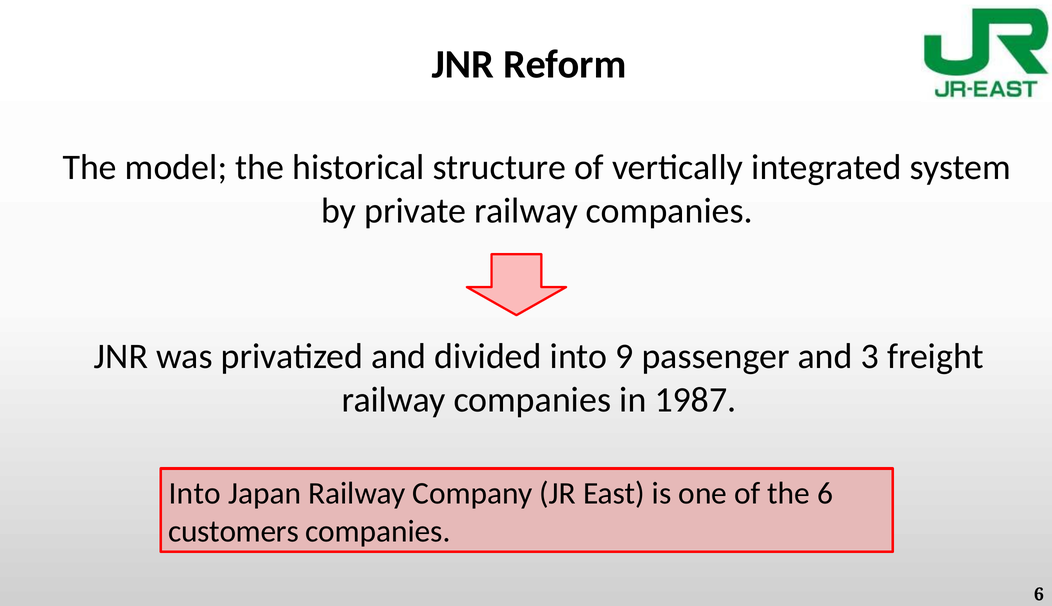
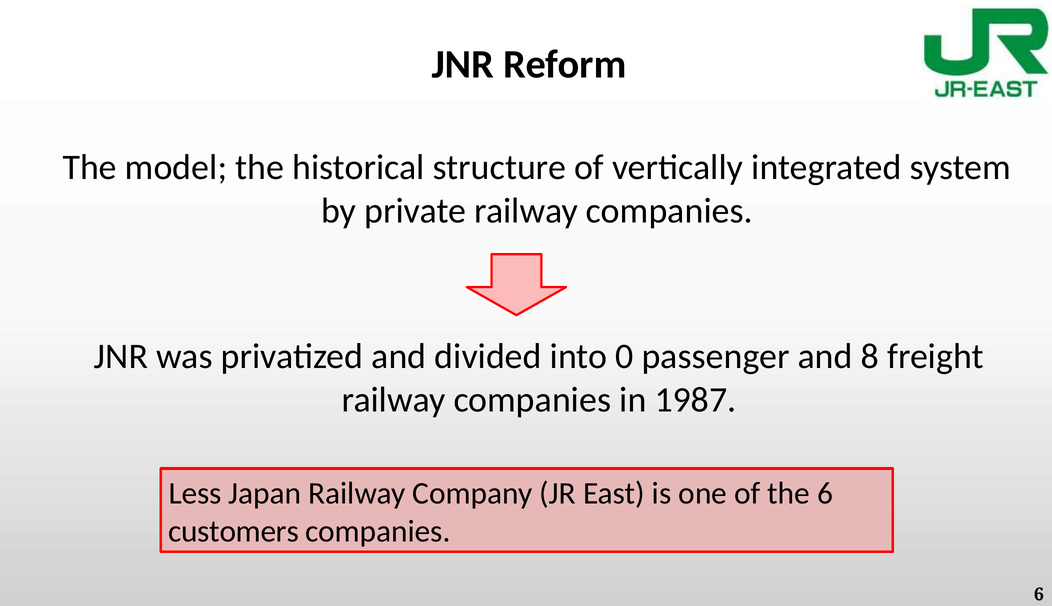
9: 9 -> 0 (624, 357)
3: 3 -> 8 (870, 357)
Into: Into -> Less (195, 494)
